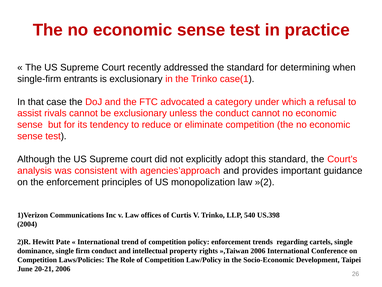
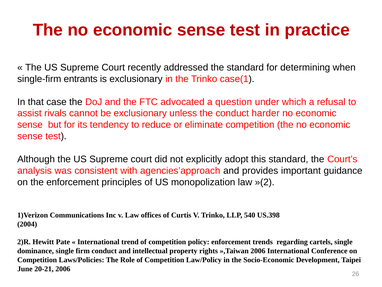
category: category -> question (234, 102)
conduct cannot: cannot -> harder (266, 113)
